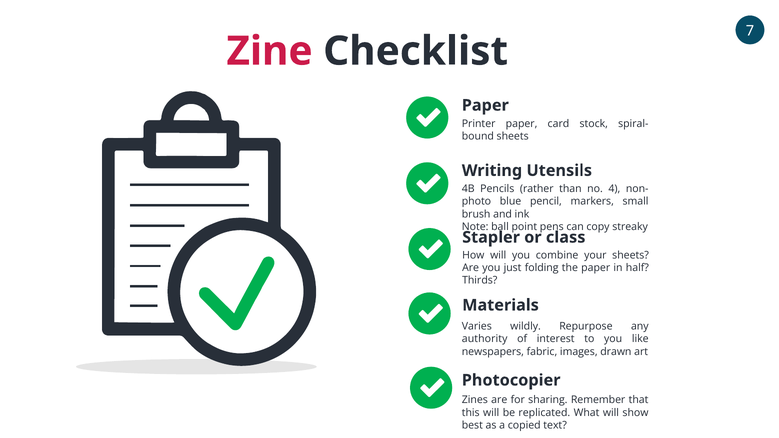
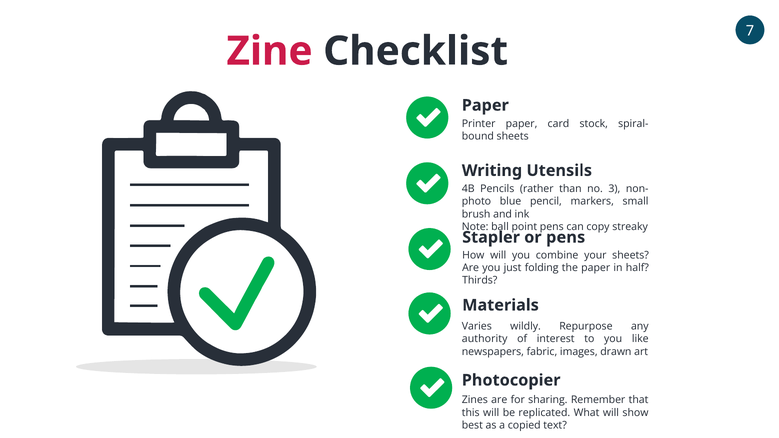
4: 4 -> 3 (614, 189)
or class: class -> pens (566, 237)
